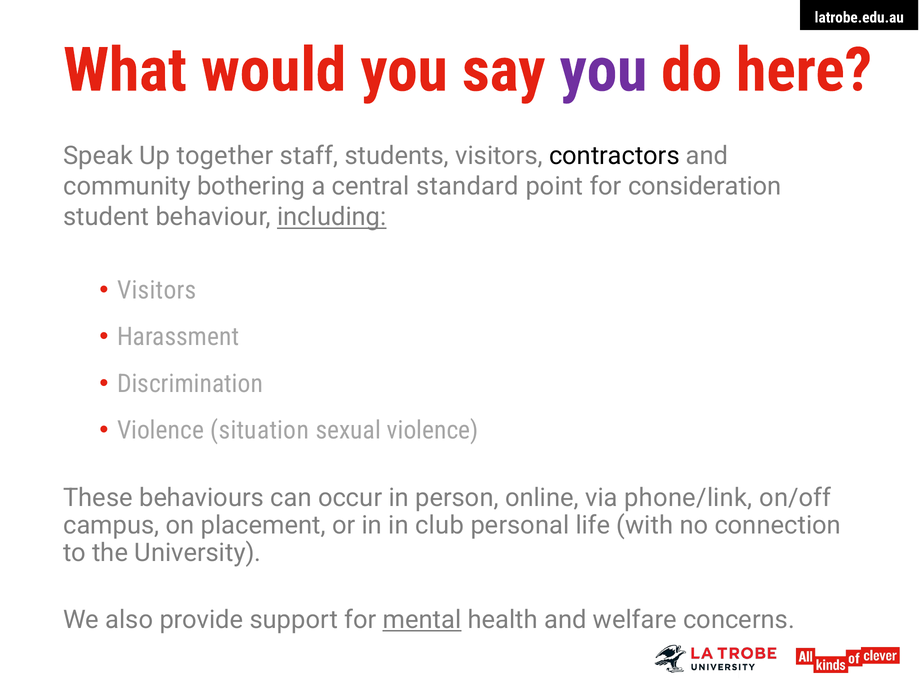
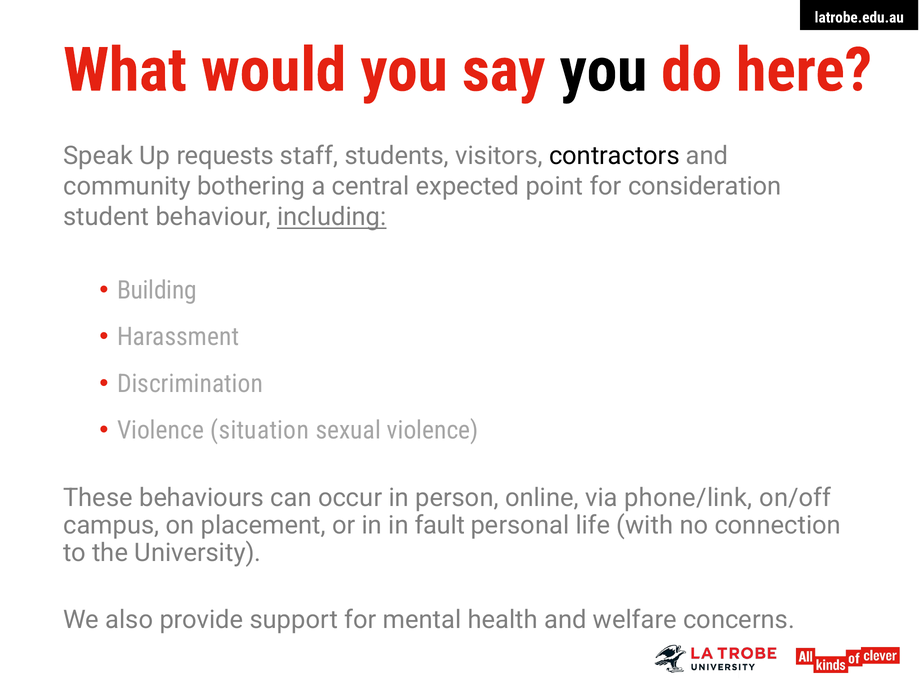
you colour: purple -> black (603, 70)
together: together -> requests (225, 156)
standard: standard -> expected (468, 186)
Visitors: Visitors -> Building (157, 290)
club: club -> fault (440, 525)
mental underline: present -> none (422, 620)
